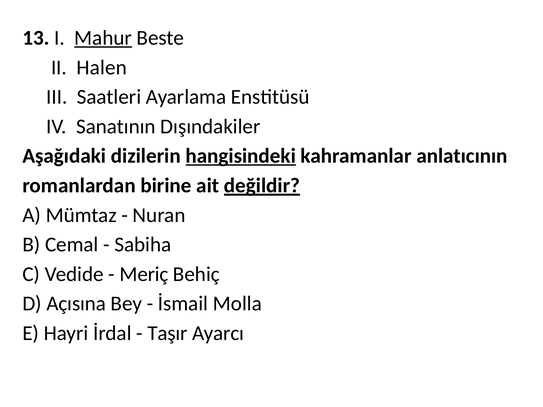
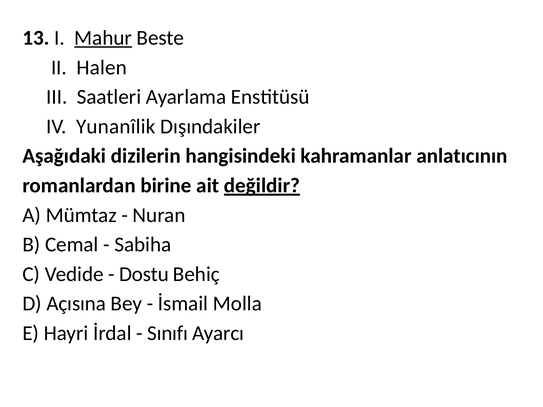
Sanatının: Sanatının -> Yunanîlik (116, 127)
hangisindeki underline: present -> none (241, 156)
Meriç: Meriç -> Dostu (144, 274)
Taşır: Taşır -> Sınıfı (168, 333)
